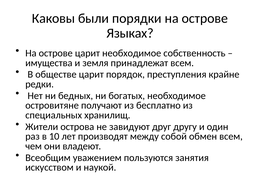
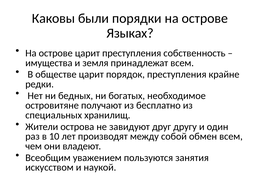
царит необходимое: необходимое -> преступления (132, 53)
